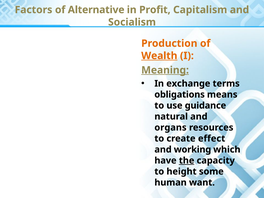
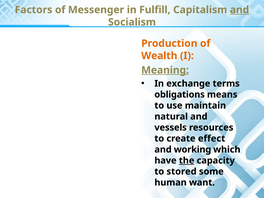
Alternative: Alternative -> Messenger (96, 10)
Profit: Profit -> Fulfill (155, 10)
and underline: none -> present (239, 10)
Wealth underline: present -> none (159, 56)
guidance: guidance -> maintain (205, 106)
organs: organs -> vessels (171, 128)
height: height -> stored (182, 172)
